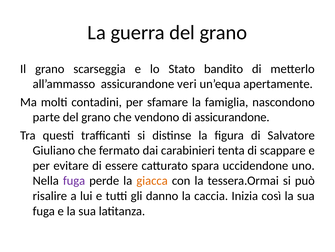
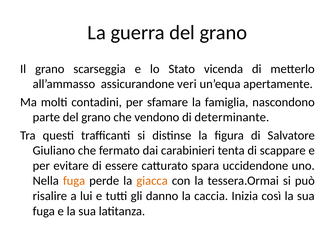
bandito: bandito -> vicenda (224, 69)
di assicurandone: assicurandone -> determinante (232, 117)
fuga colour: purple -> orange (74, 180)
